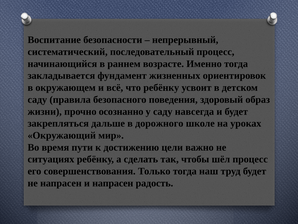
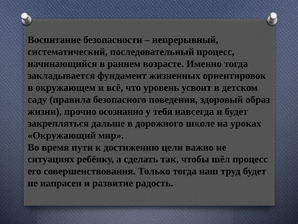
что ребёнку: ребёнку -> уровень (161, 87)
у саду: саду -> тебя (163, 111)
и напрасен: напрасен -> развитие (113, 183)
